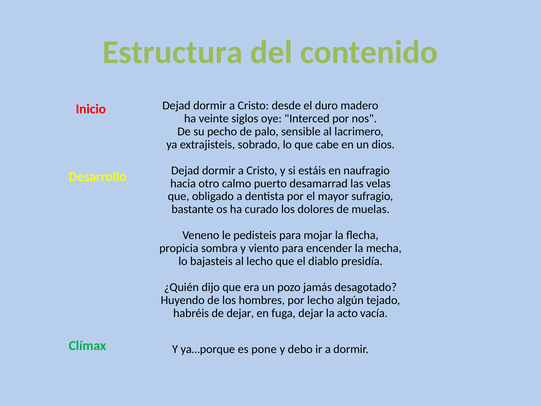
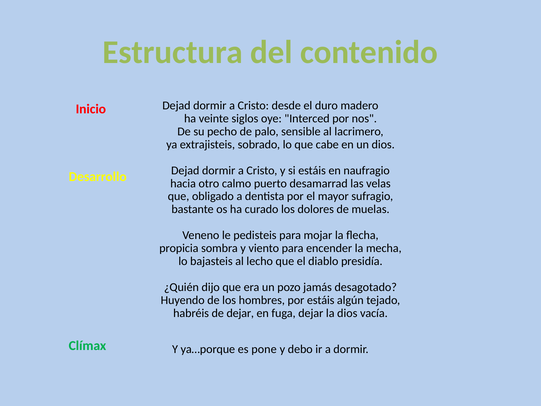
por lecho: lecho -> estáis (321, 300)
la acto: acto -> dios (347, 313)
